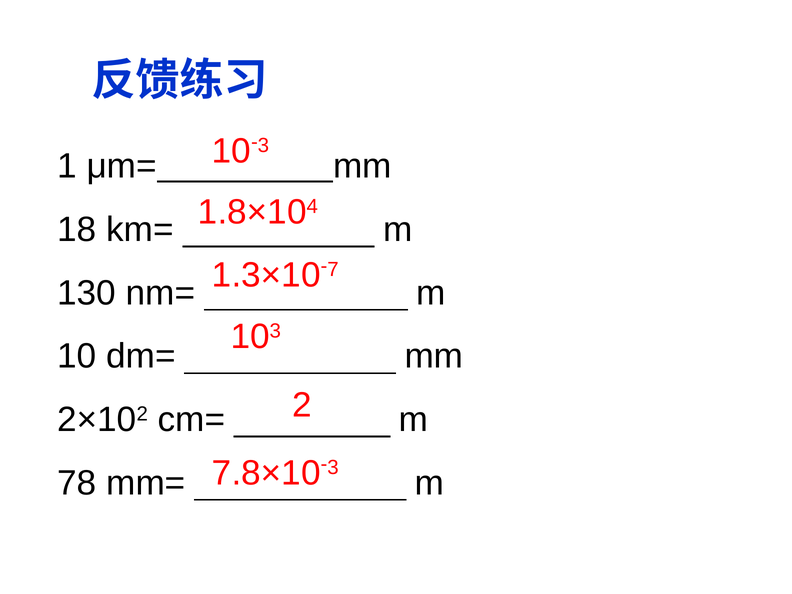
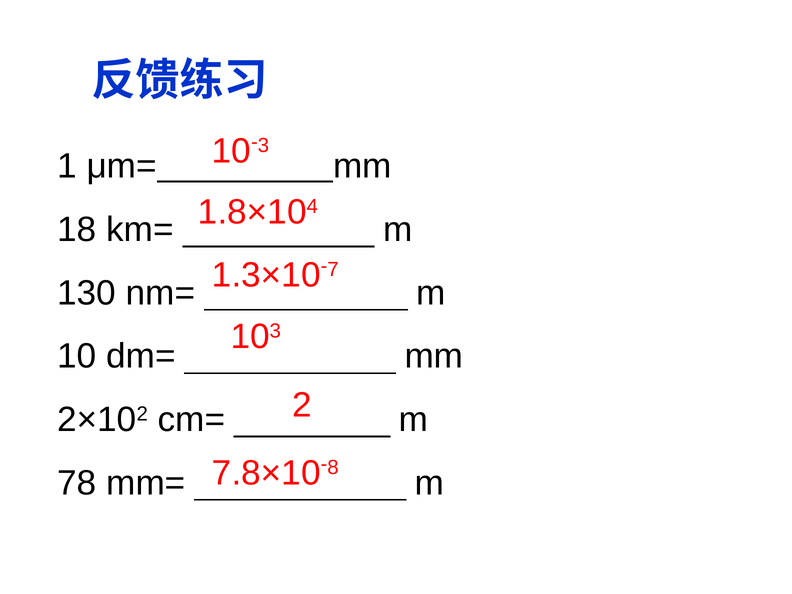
3: 3 -> 8 (333, 467)
